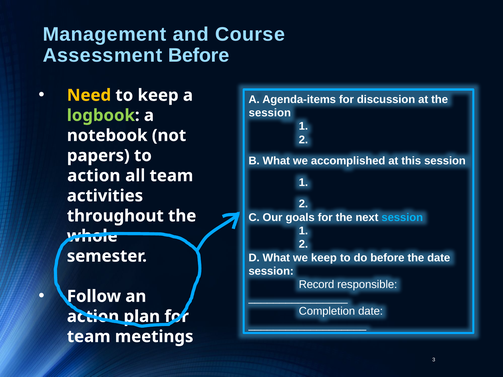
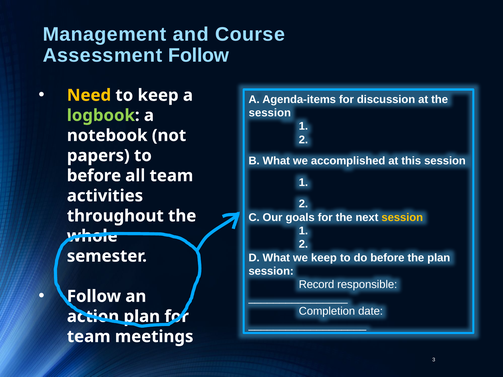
Assessment Before: Before -> Follow (199, 55)
action: action -> before (94, 176)
session colour: light blue -> yellow (402, 218)
the date: date -> plan (439, 258)
